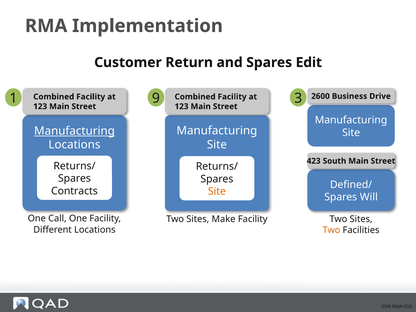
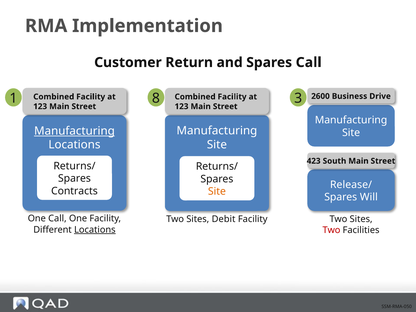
Spares Edit: Edit -> Call (309, 62)
9: 9 -> 8 (156, 98)
Defined/: Defined/ -> Release/ (351, 185)
Make: Make -> Debit (224, 219)
Locations underline: none -> present (95, 230)
Two colour: orange -> red (331, 230)
